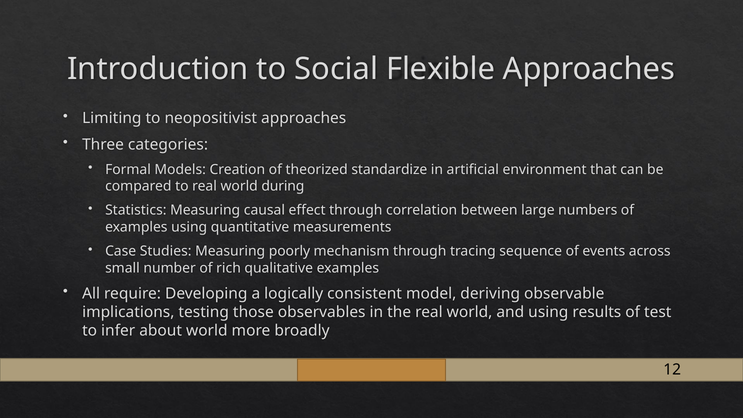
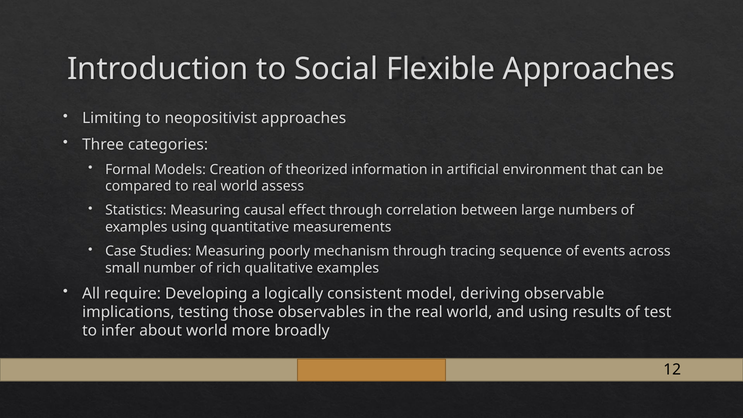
standardize: standardize -> information (389, 169)
during: during -> assess (283, 186)
